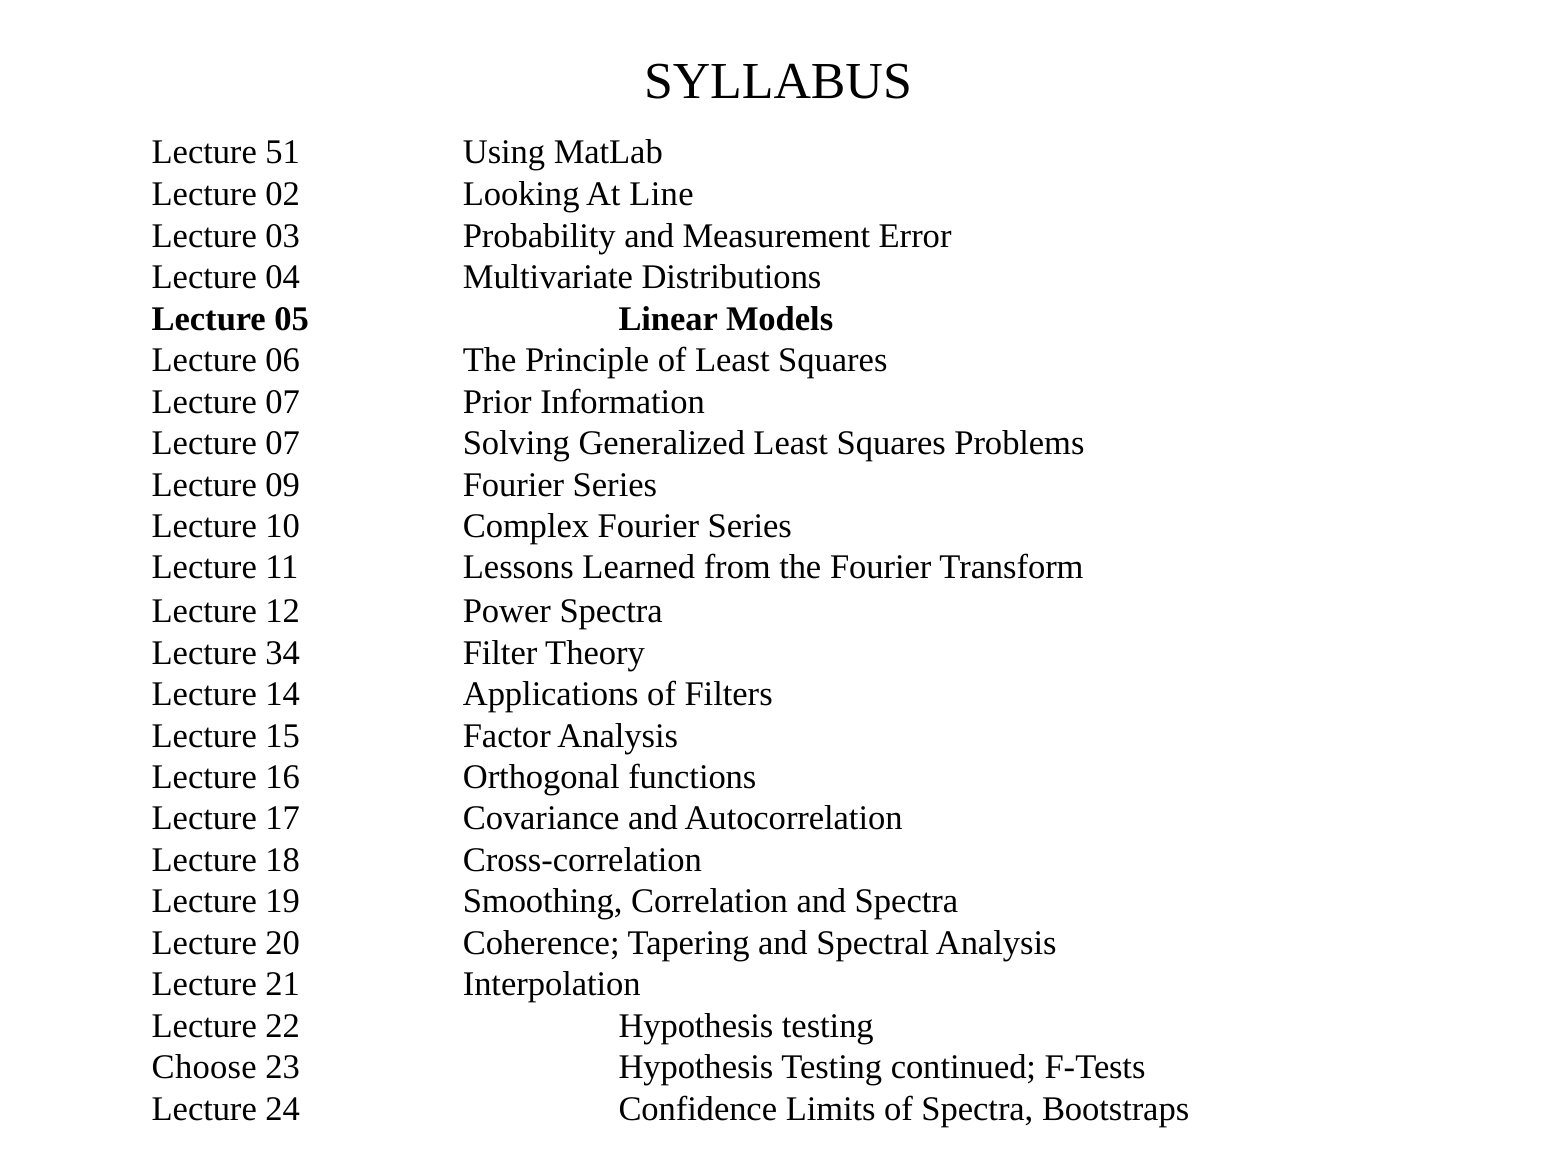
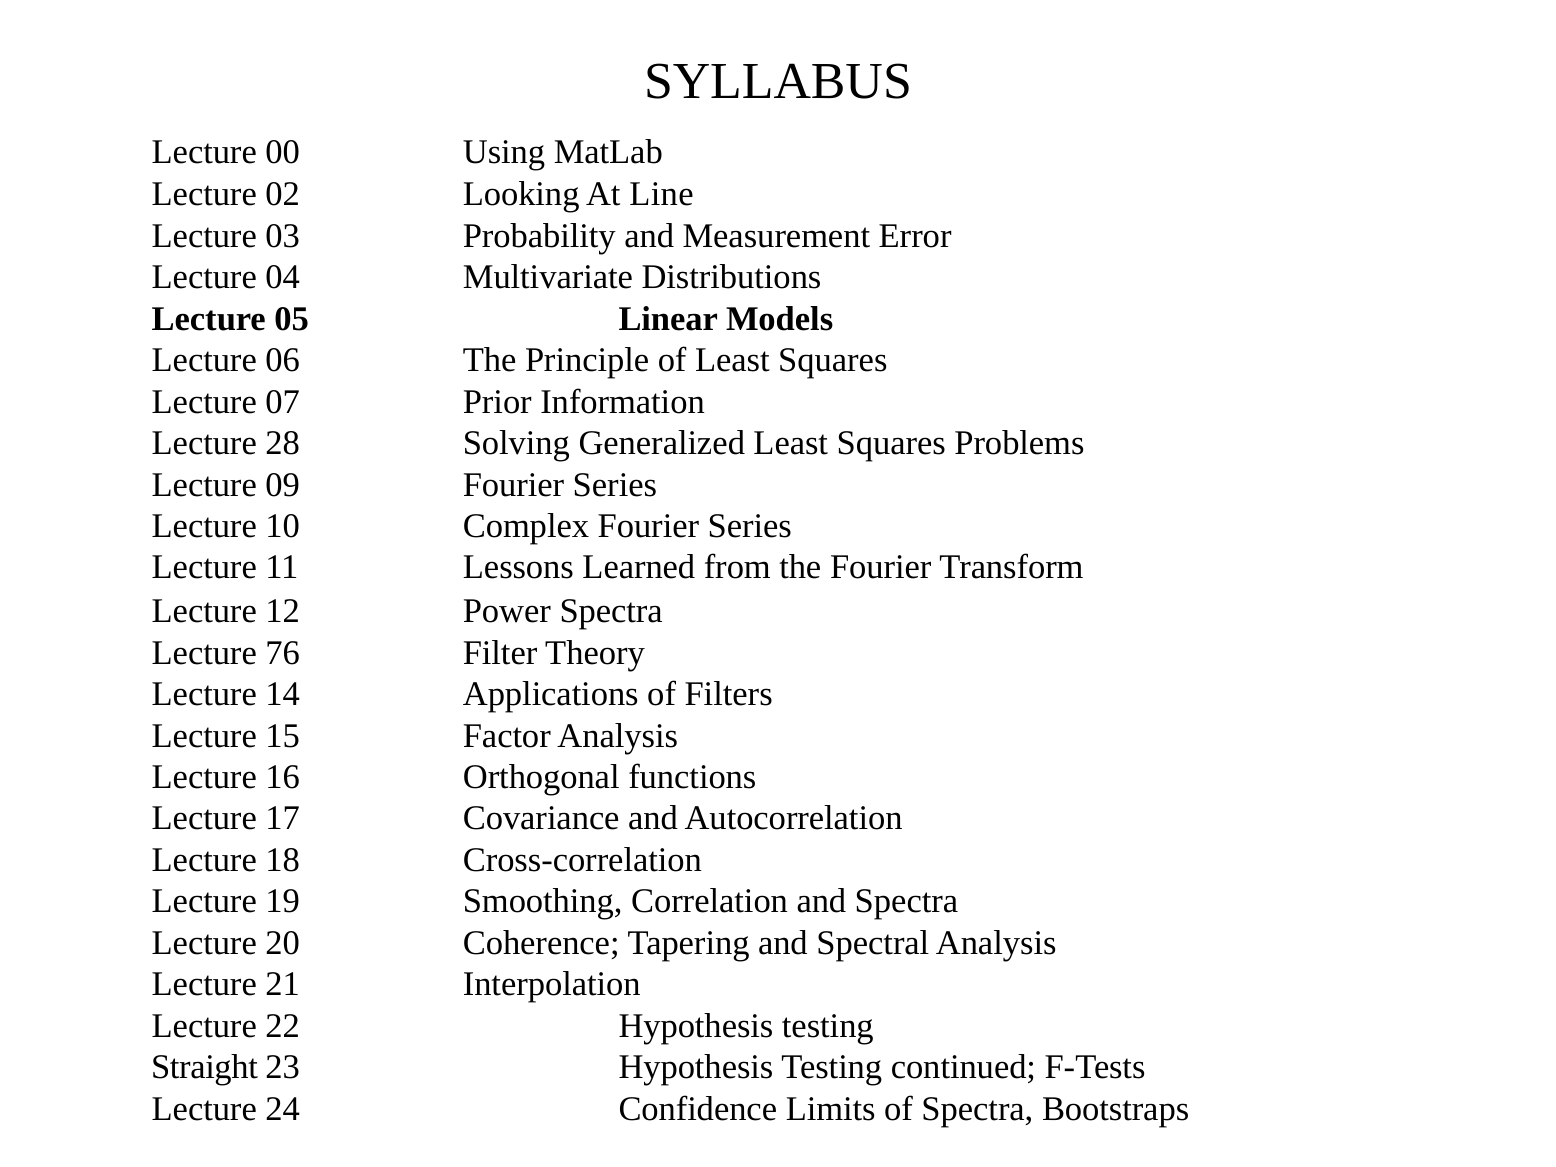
51: 51 -> 00 (283, 152)
07: 07 -> 28 (283, 443)
34: 34 -> 76 (283, 653)
Choose: Choose -> Straight (204, 1067)
